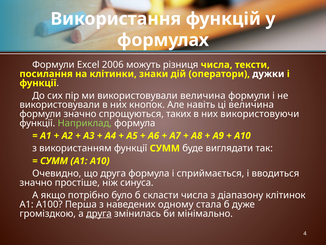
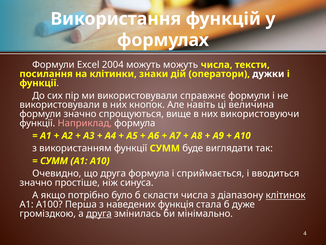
2006: 2006 -> 2004 (113, 65)
можуть різниця: різниця -> можуть (181, 65)
використовували величина: величина -> справжнє (203, 95)
таких: таких -> вище (179, 114)
Наприклад colour: light green -> pink (85, 123)
клітинок underline: none -> present (286, 195)
одному: одному -> функція (176, 204)
